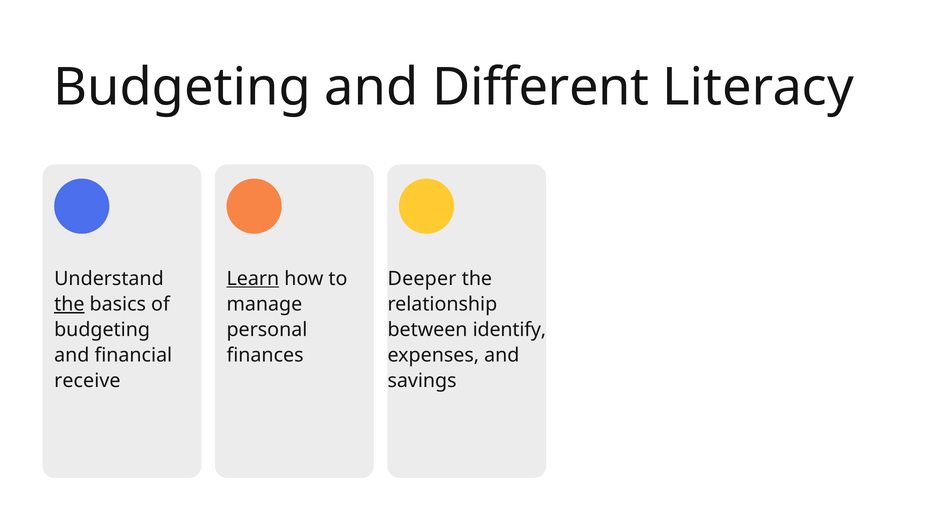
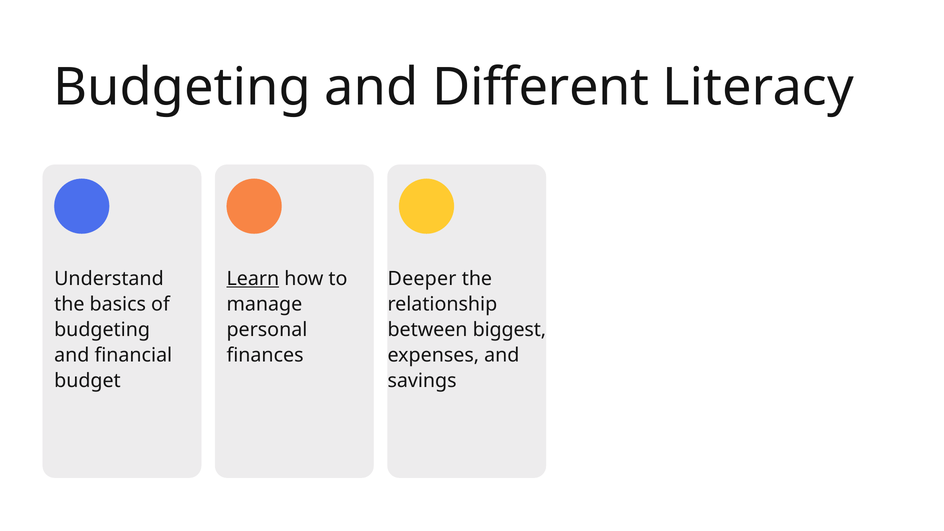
the underline: present -> none (69, 304)
identify: identify -> biggest (509, 330)
receive: receive -> budget (87, 381)
